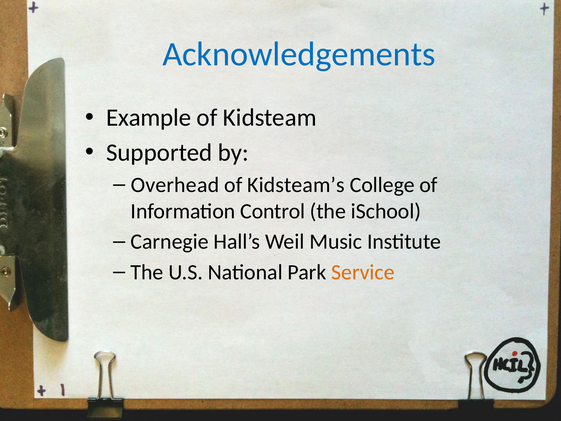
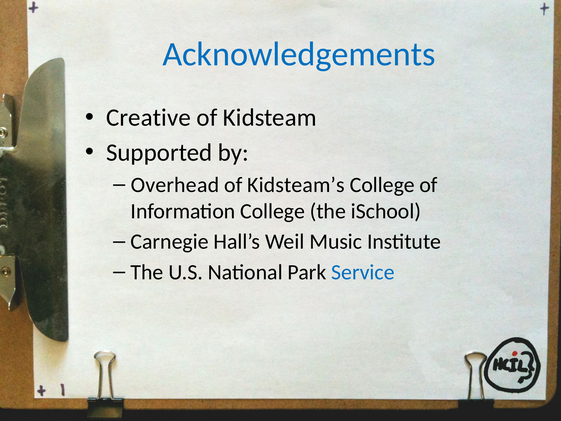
Example: Example -> Creative (148, 118)
Information Control: Control -> College (273, 211)
Service colour: orange -> blue (363, 272)
